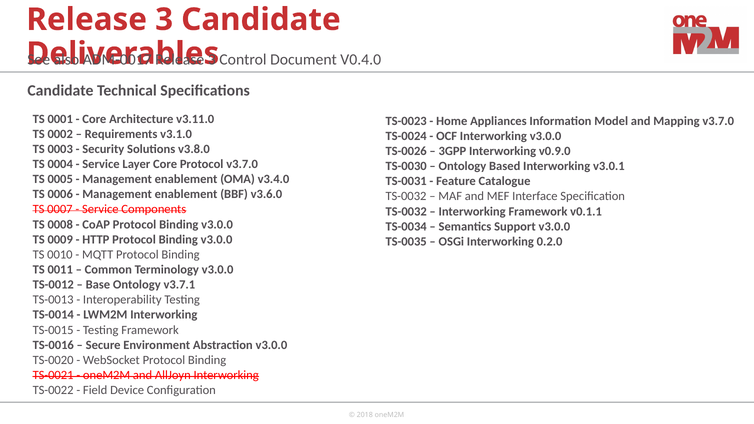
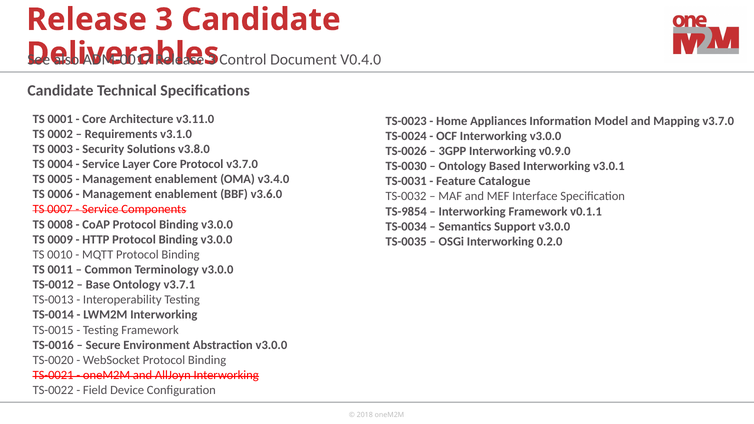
TS-0032: TS-0032 -> TS-9854 (406, 211)
